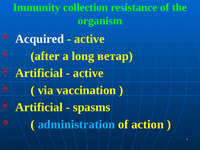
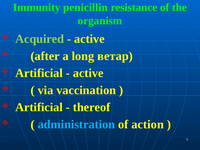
collection: collection -> penicillin (85, 7)
Acquired colour: white -> light green (40, 39)
spasms: spasms -> thereof (92, 107)
